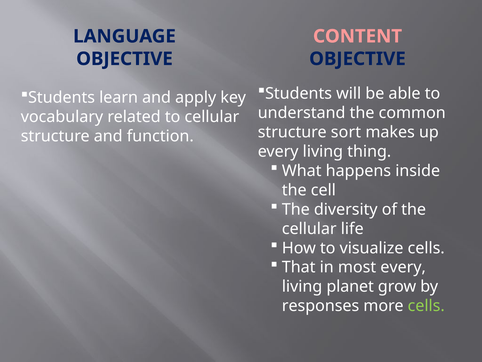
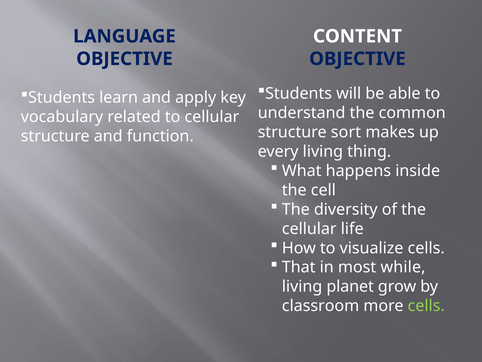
CONTENT colour: pink -> white (358, 36)
most every: every -> while (403, 267)
responses: responses -> classroom (321, 306)
